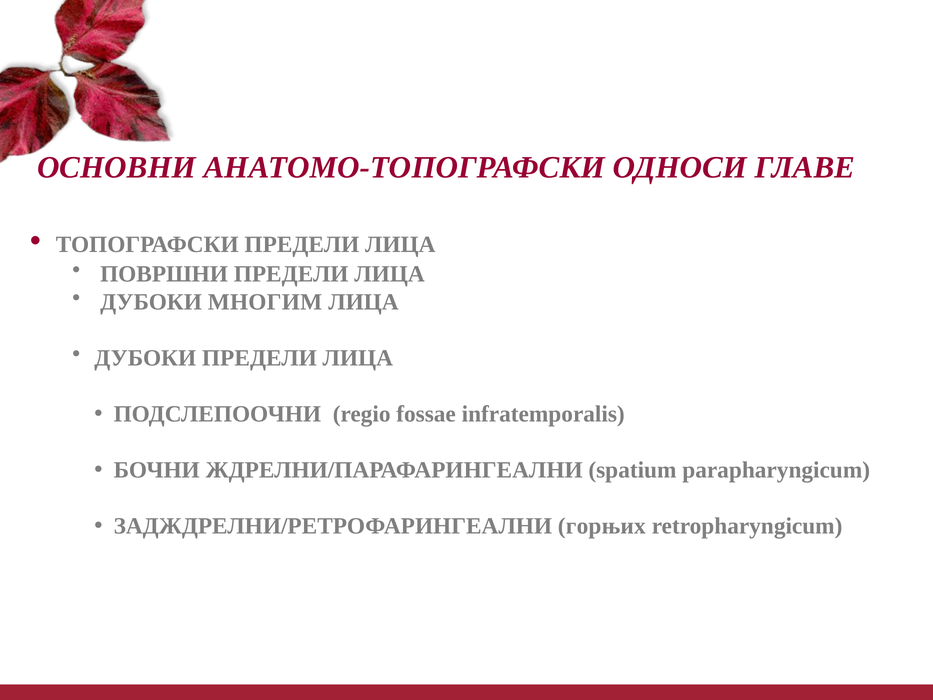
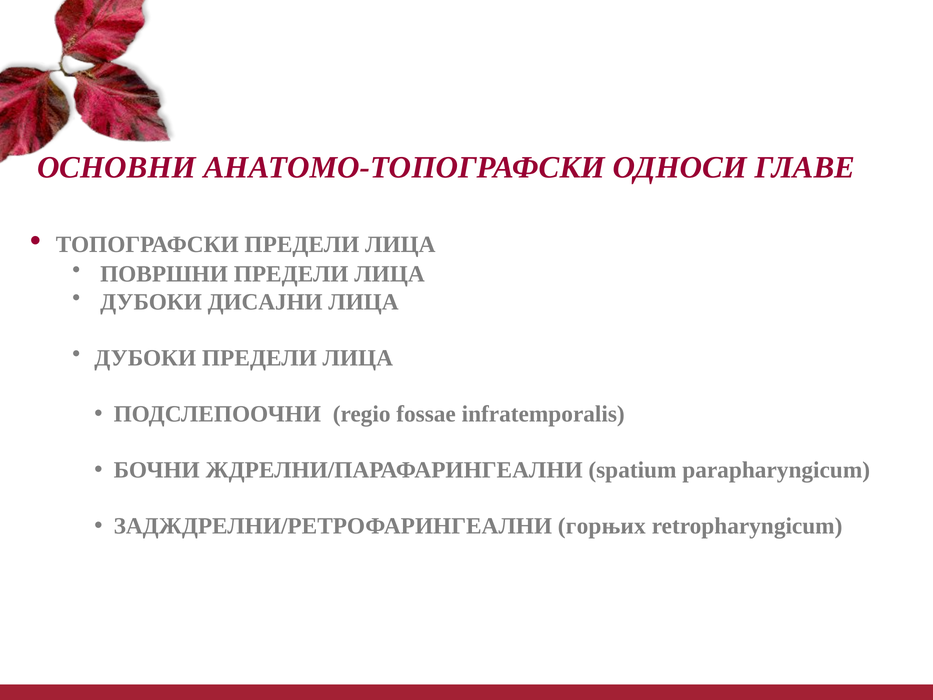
МНОГИМ: МНОГИМ -> ДИСАЈНИ (265, 302)
